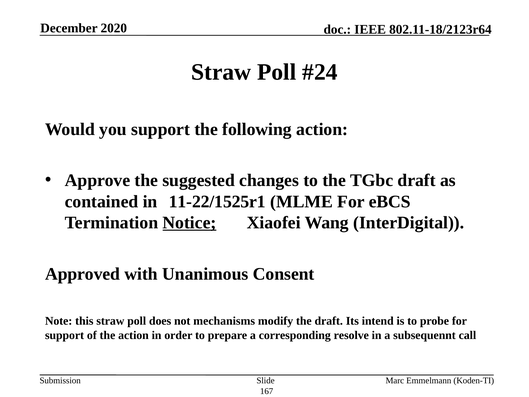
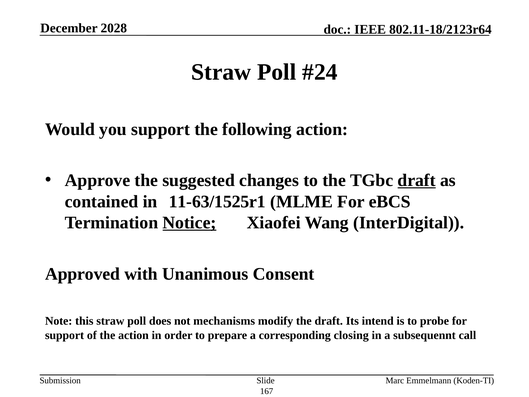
2020: 2020 -> 2028 (114, 28)
draft underline: none -> present (417, 180)
11-22/1525r1: 11-22/1525r1 -> 11-63/1525r1 (217, 201)
resolve: resolve -> closing (351, 335)
